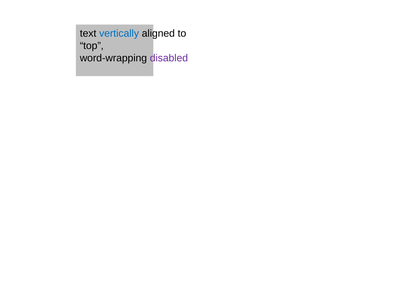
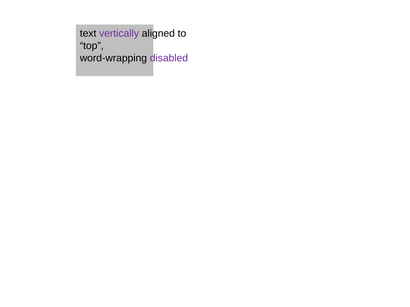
vertically colour: blue -> purple (119, 33)
